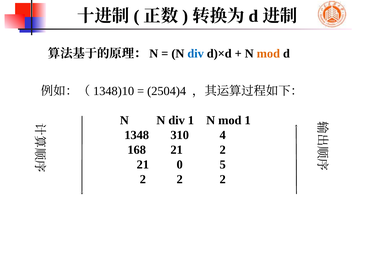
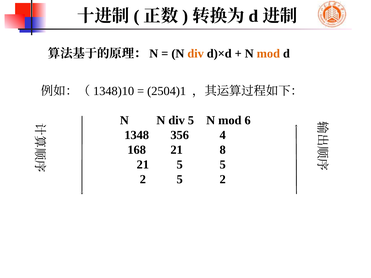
div colour: blue -> orange (196, 54)
2504)4: 2504)4 -> 2504)1 (167, 91)
div 1: 1 -> 5 (191, 120)
mod 1: 1 -> 6 (248, 120)
310: 310 -> 356 (180, 135)
21 2: 2 -> 8 (223, 150)
21 0: 0 -> 5 (180, 165)
2: 2 -> 5 (180, 179)
